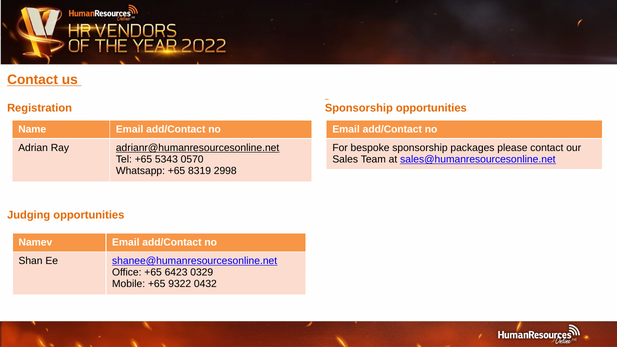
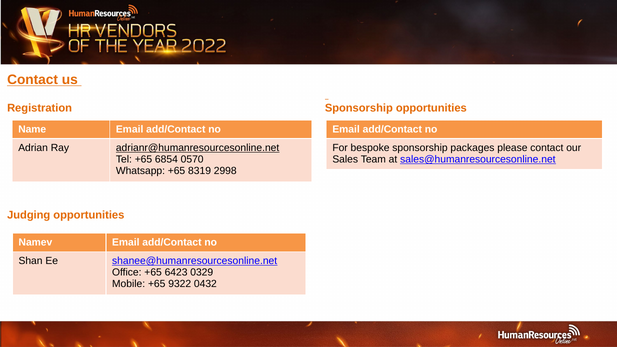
5343: 5343 -> 6854 (166, 159)
